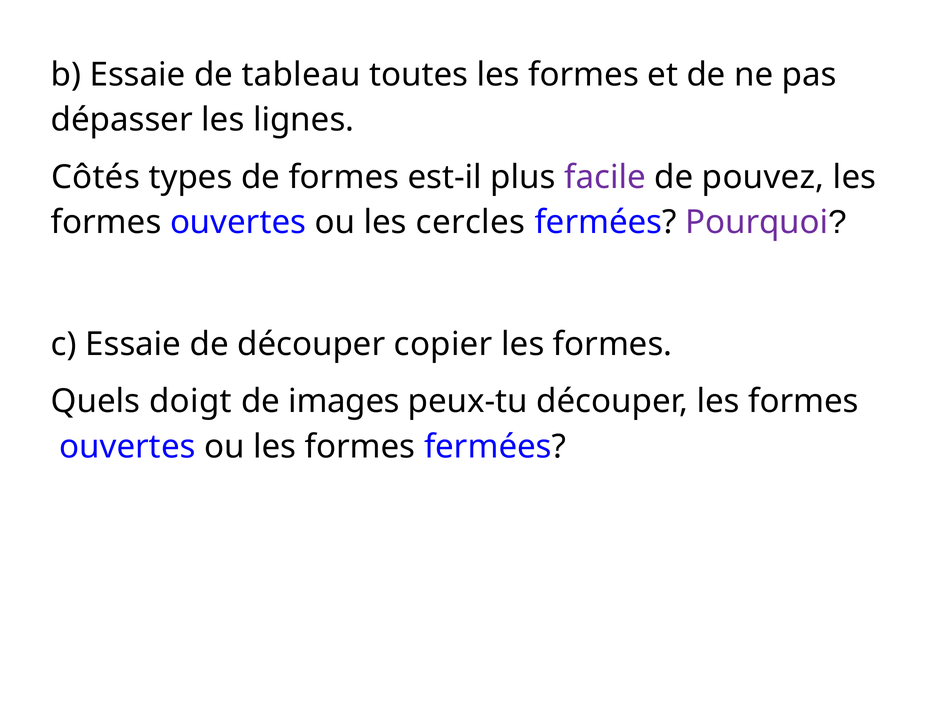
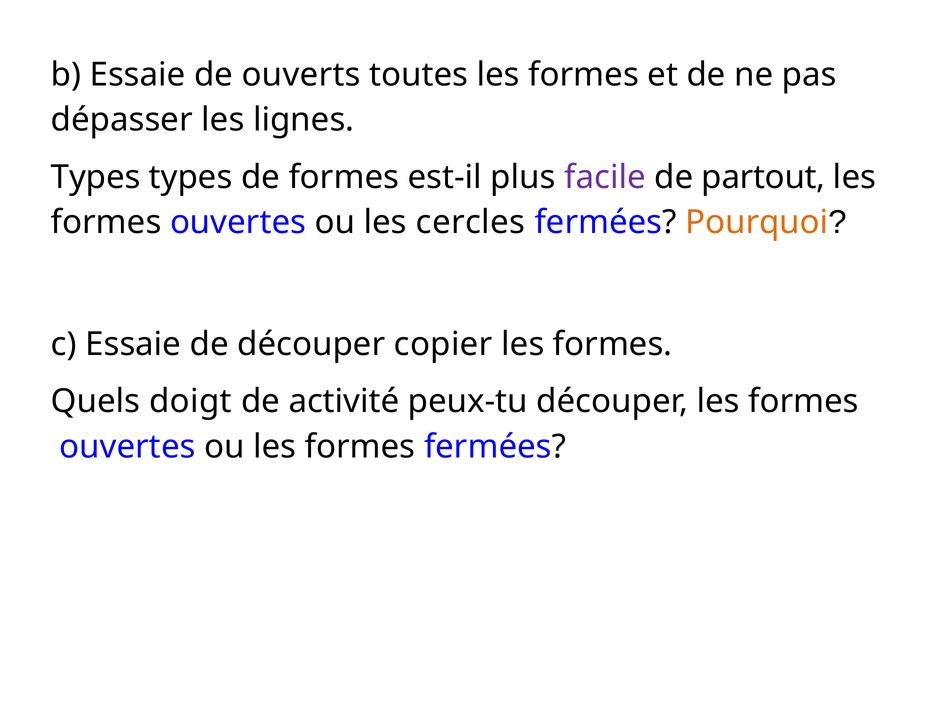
tableau: tableau -> ouverts (301, 75)
Côtés: Côtés -> Types (96, 177)
pouvez: pouvez -> partout (763, 177)
Pourquoi colour: purple -> orange (757, 223)
images: images -> activité (344, 402)
